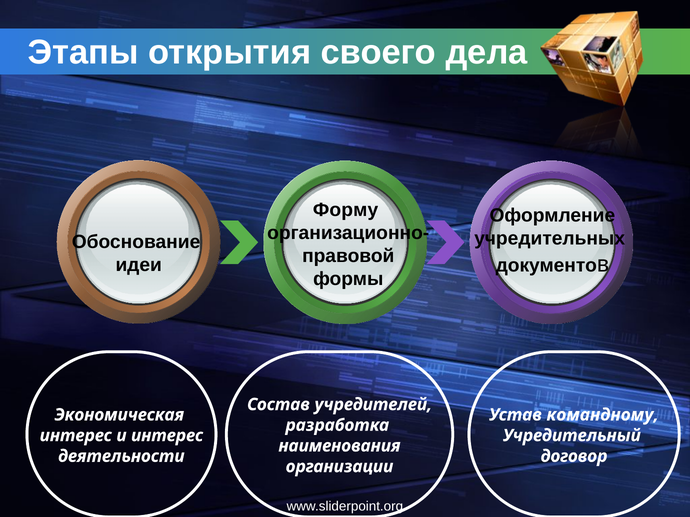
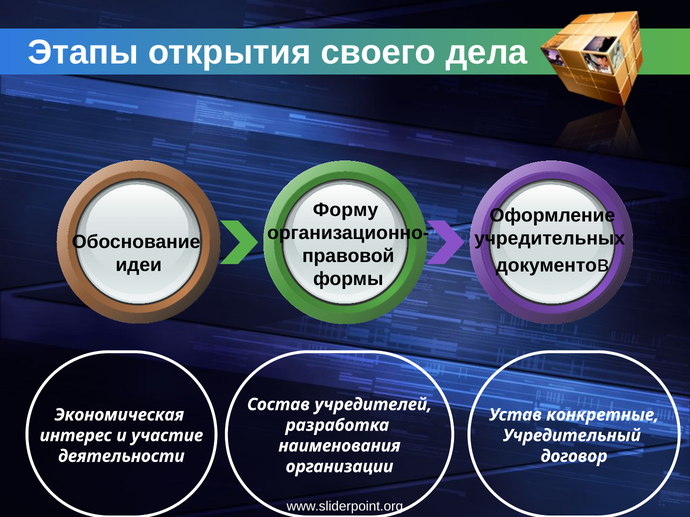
командному: командному -> конкретные (603, 415)
и интерес: интерес -> участие (167, 436)
